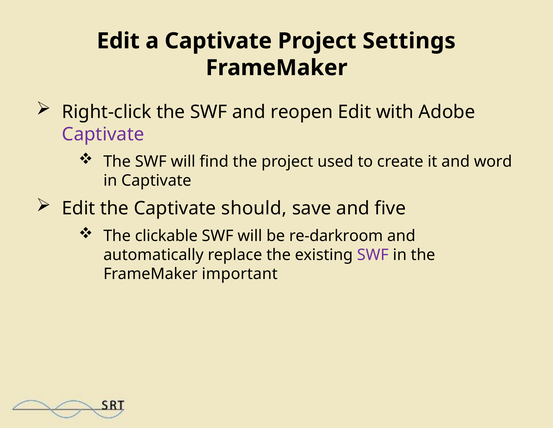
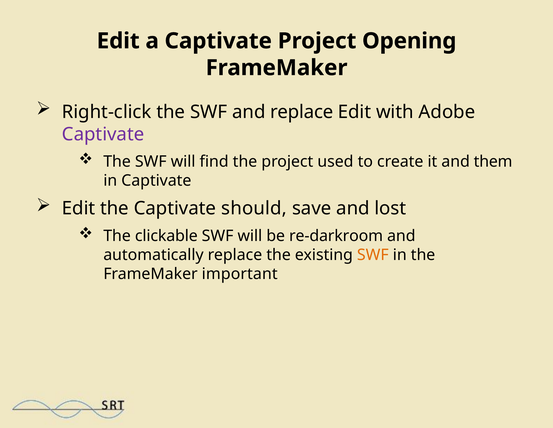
Settings: Settings -> Opening (409, 41)
and reopen: reopen -> replace (302, 112)
word: word -> them (493, 161)
five: five -> lost (390, 208)
SWF colour: purple -> orange (373, 255)
